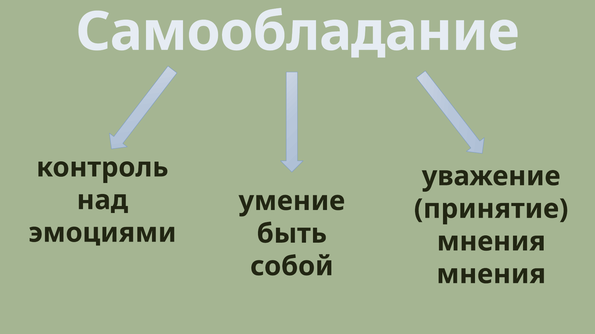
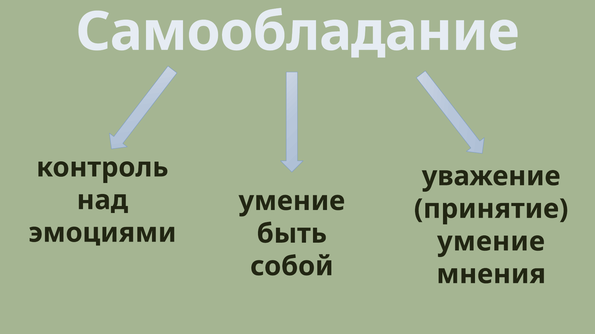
мнения: мнения -> умение (491, 242)
